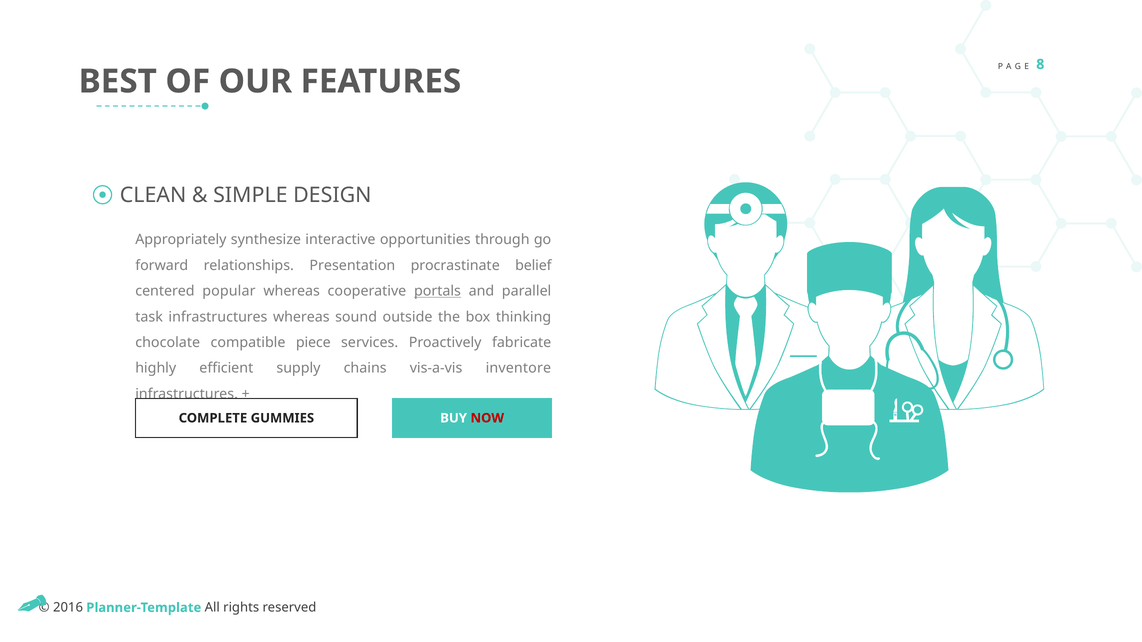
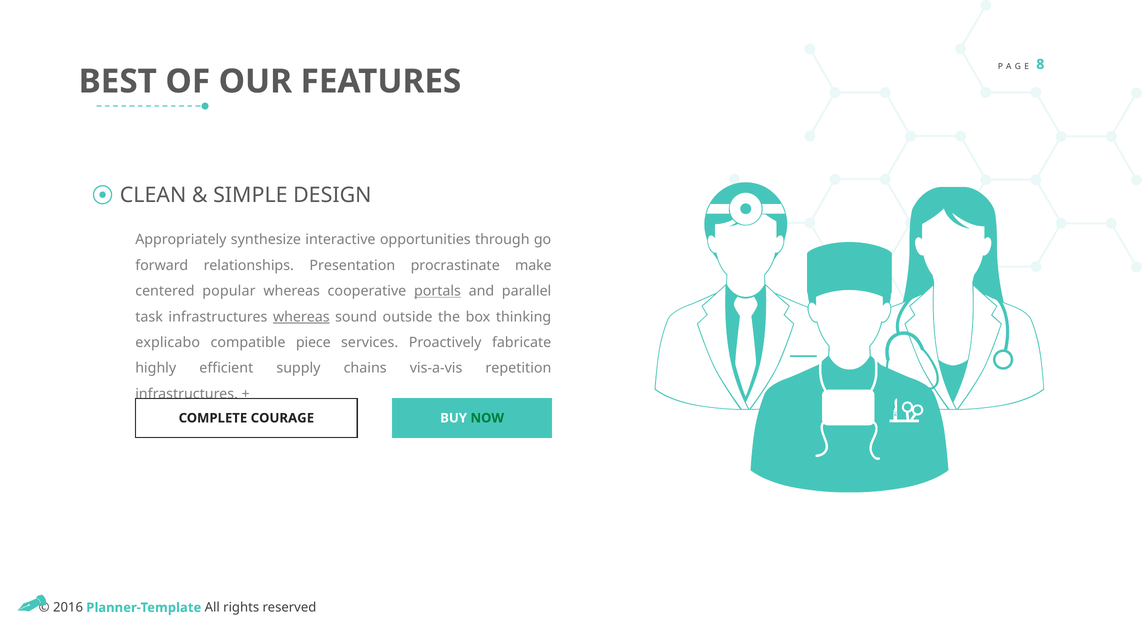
belief: belief -> make (533, 266)
whereas underline: none -> present (301, 317)
chocolate: chocolate -> explicabo (168, 343)
inventore: inventore -> repetition (518, 368)
GUMMIES: GUMMIES -> COURAGE (282, 418)
NOW colour: red -> green (487, 418)
